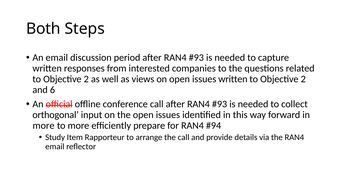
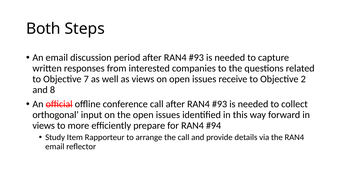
2: 2 -> 7 (86, 79)
issues written: written -> receive (233, 79)
6: 6 -> 8 (52, 90)
more: more -> views (44, 126)
